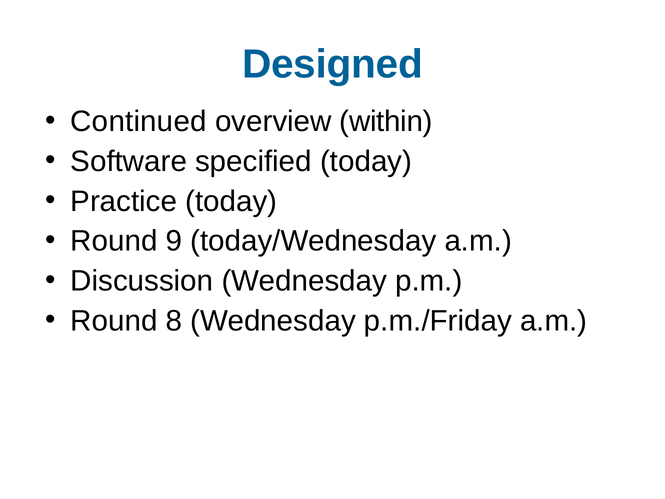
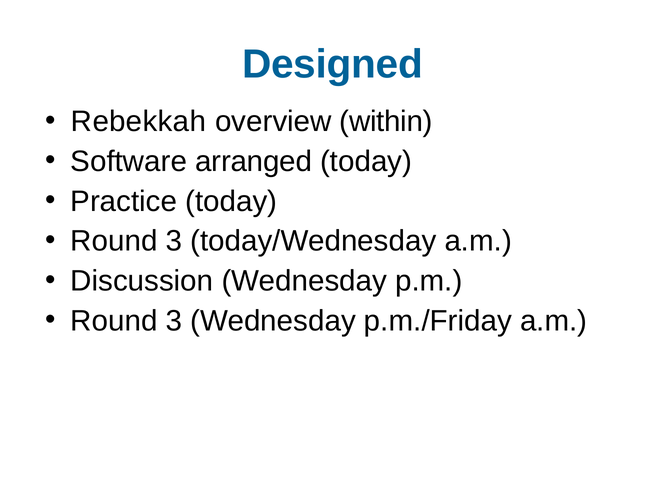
Continued: Continued -> Rebekkah (138, 122)
specified: specified -> arranged (254, 161)
9: 9 -> 3 (174, 241)
8: 8 -> 3 (174, 321)
